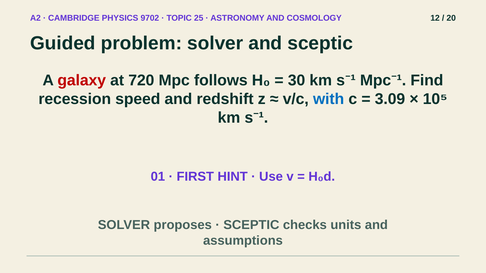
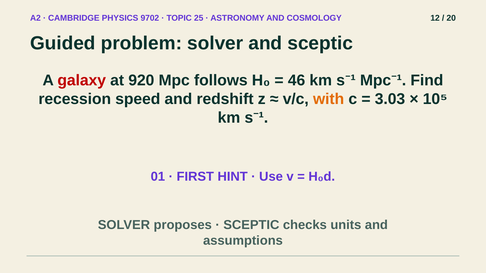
720: 720 -> 920 (141, 81)
30: 30 -> 46 (297, 81)
with colour: blue -> orange (329, 99)
3.09: 3.09 -> 3.03 (390, 99)
